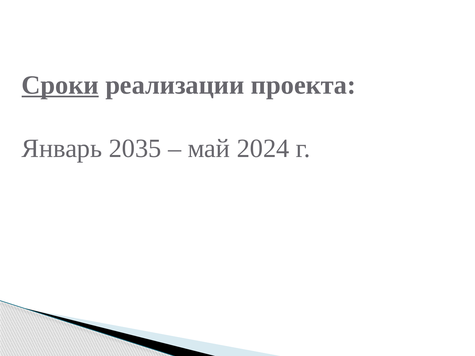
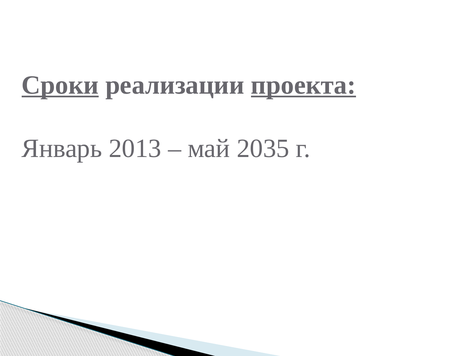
проекта underline: none -> present (303, 85)
2035: 2035 -> 2013 (135, 149)
2024: 2024 -> 2035 (263, 149)
